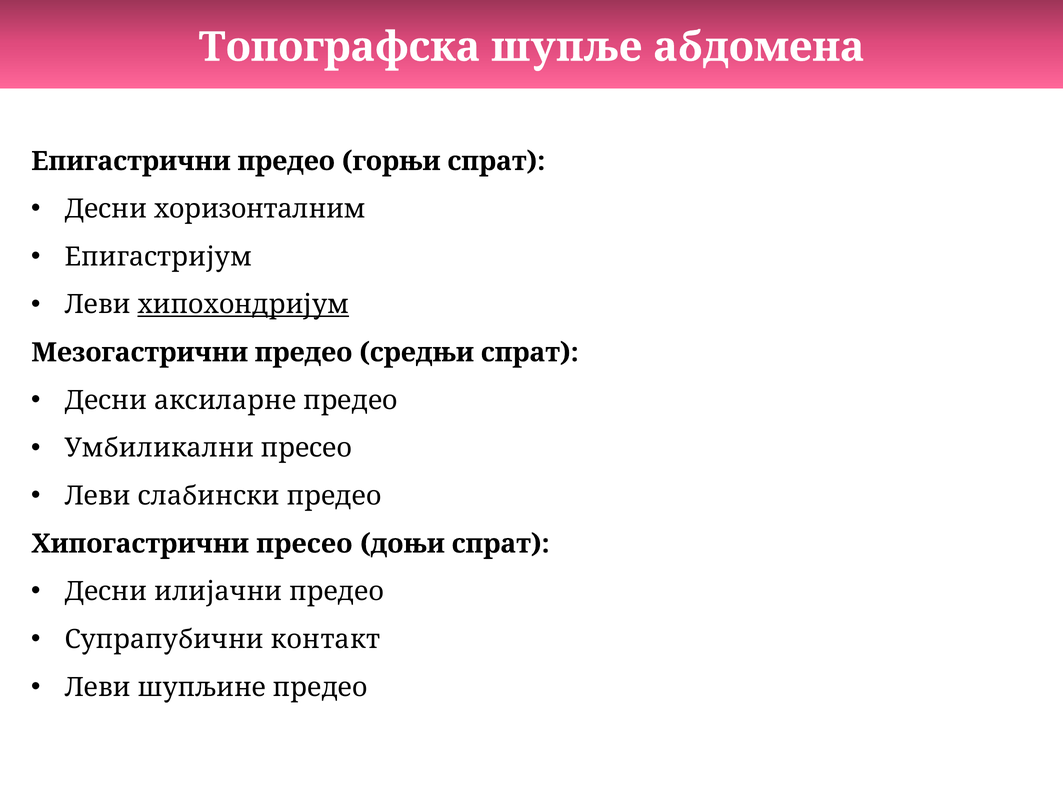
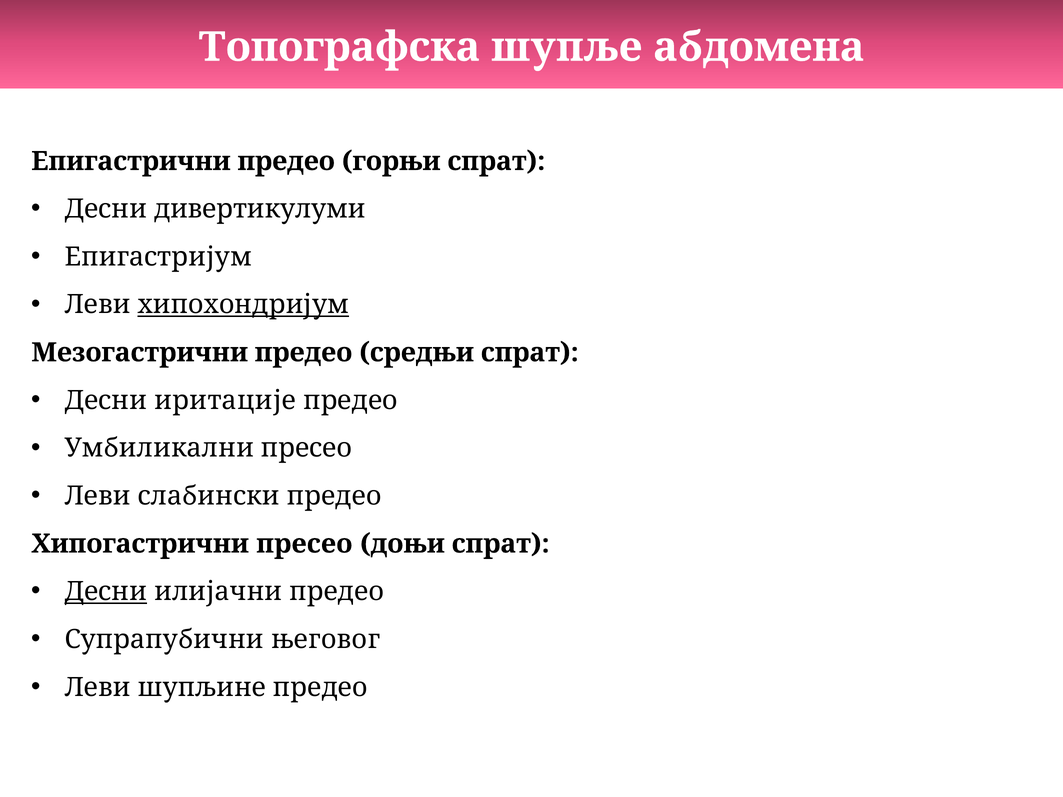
хоризонталним: хоризонталним -> дивертикулуми (260, 209)
аксиларне: аксиларне -> иритације (225, 400)
Десни underline: none -> present (106, 592)
контакт: контакт -> његовог (326, 640)
